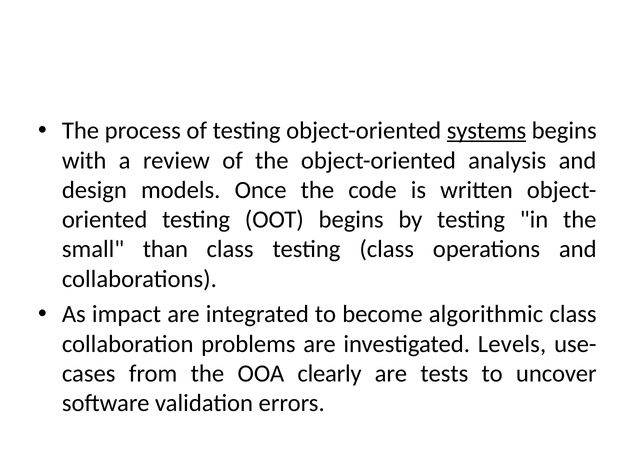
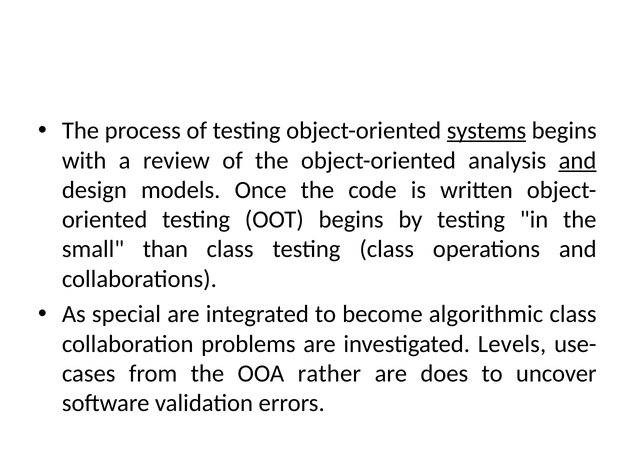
and underline: none -> present (578, 160)
impact: impact -> special (126, 314)
clearly: clearly -> rather (329, 374)
tests: tests -> does (444, 374)
